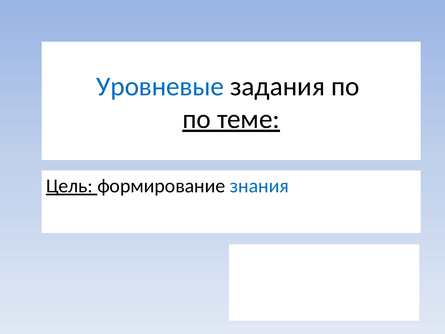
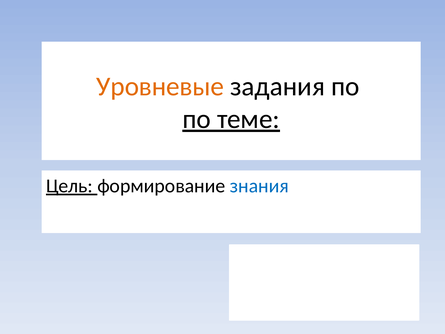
Уровневые colour: blue -> orange (160, 86)
